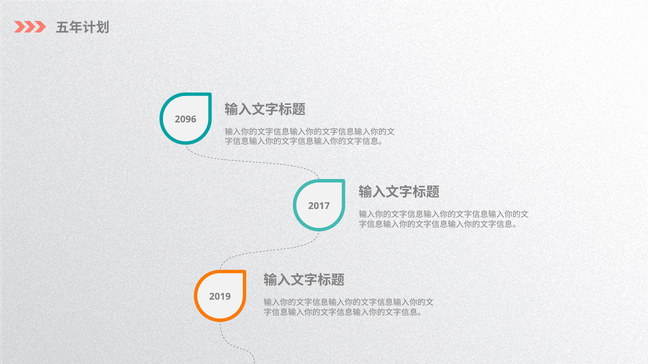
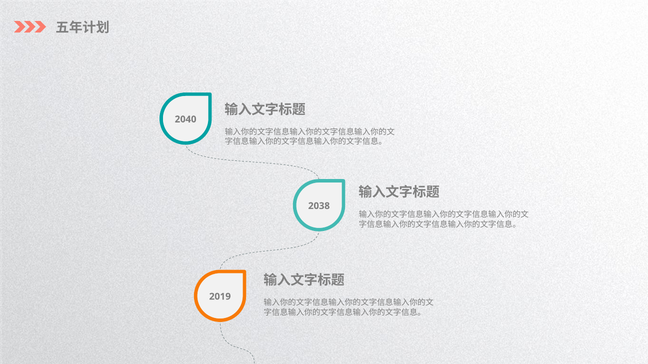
2096: 2096 -> 2040 (186, 119)
2017: 2017 -> 2038 (319, 206)
